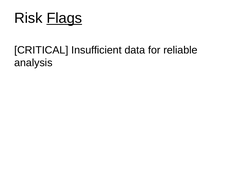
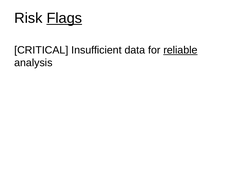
reliable underline: none -> present (180, 50)
